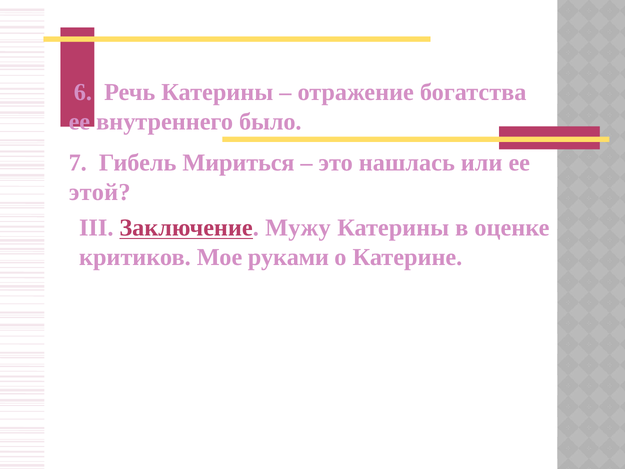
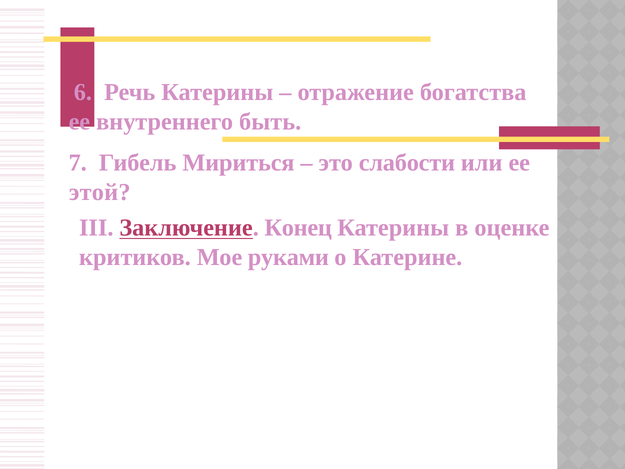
было: было -> быть (270, 121)
нашлась: нашлась -> слабости (407, 163)
Мужу: Мужу -> Конец (298, 228)
